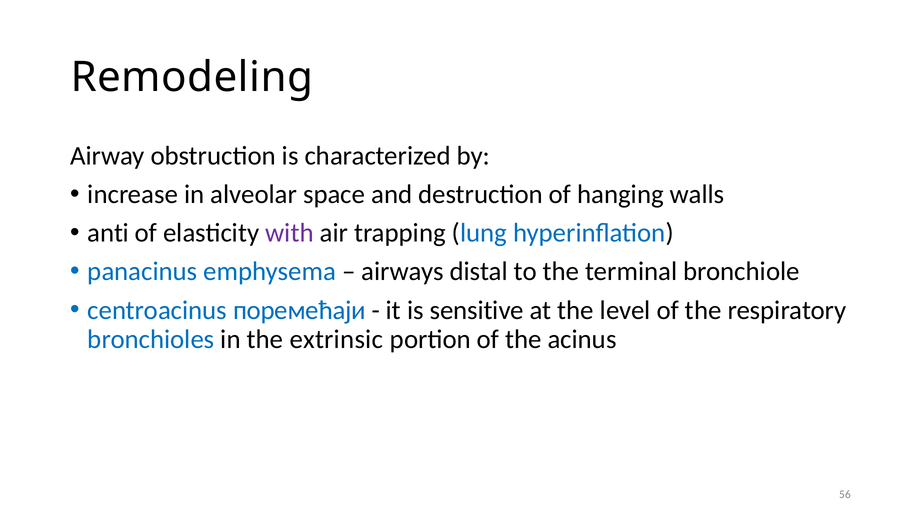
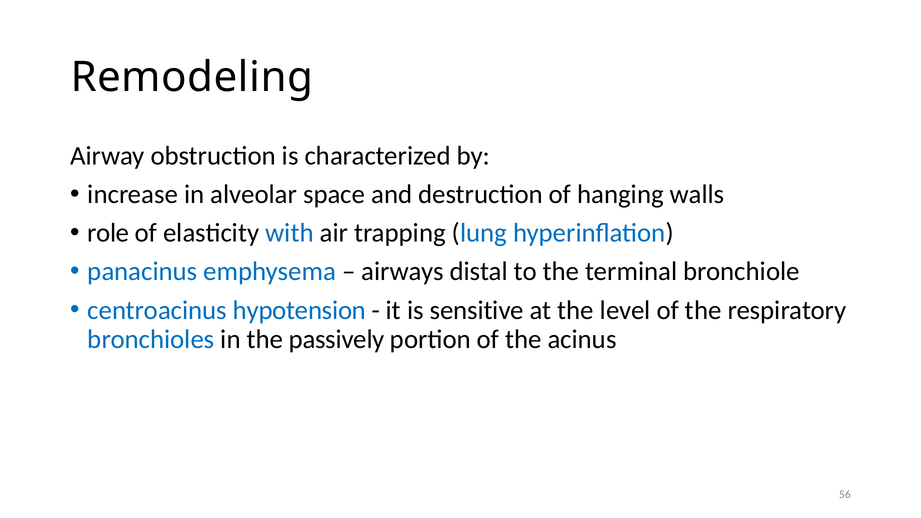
anti: anti -> role (108, 233)
with colour: purple -> blue (289, 233)
поремећаји: поремећаји -> hypotension (299, 310)
extrinsic: extrinsic -> passively (337, 339)
